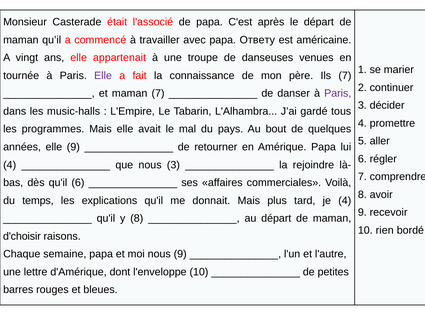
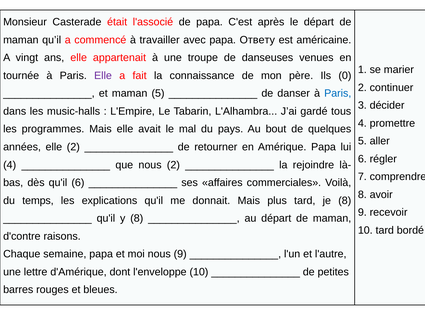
Ils 7: 7 -> 0 (345, 76)
maman 7: 7 -> 5 (158, 93)
Paris colour: purple -> blue (338, 93)
elle 9: 9 -> 2 (73, 147)
nous 3: 3 -> 2 (173, 165)
je 4: 4 -> 8 (345, 200)
10 rien: rien -> tard (385, 230)
d'choisir: d'choisir -> d'contre (22, 236)
